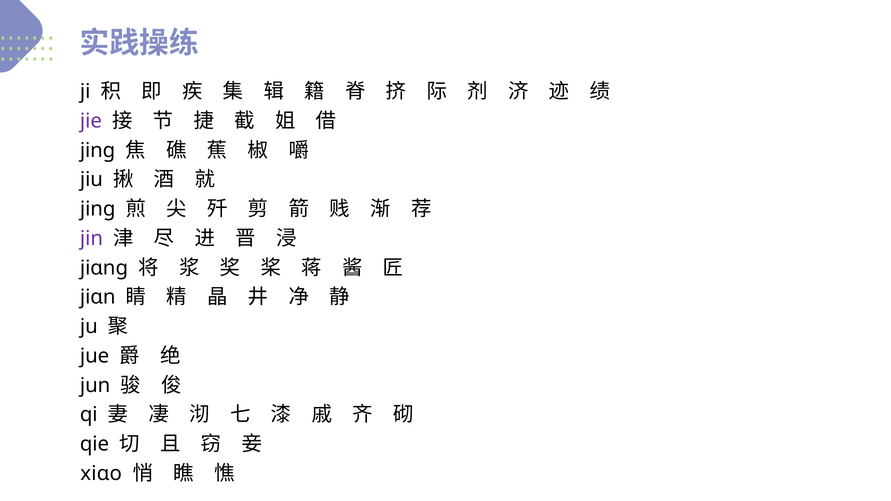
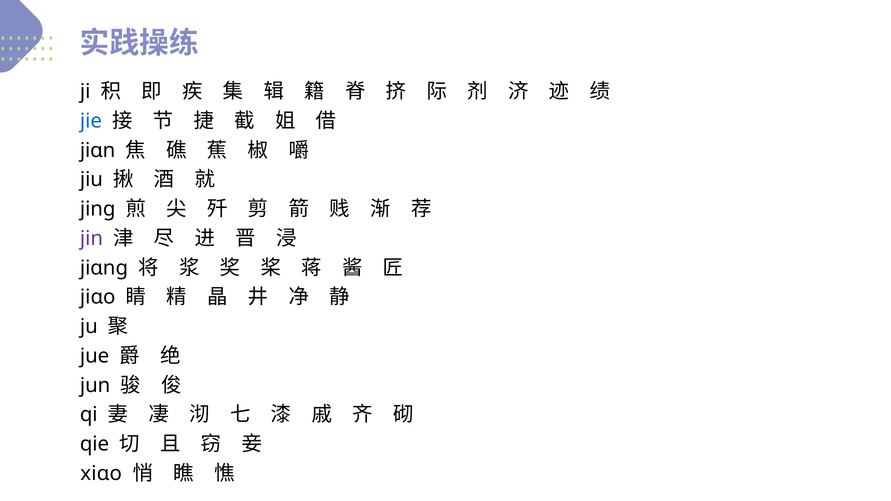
jie colour: purple -> blue (91, 121)
jinɡ: jinɡ -> jiɑn (98, 150)
jiɑn: jiɑn -> jiɑo (98, 297)
